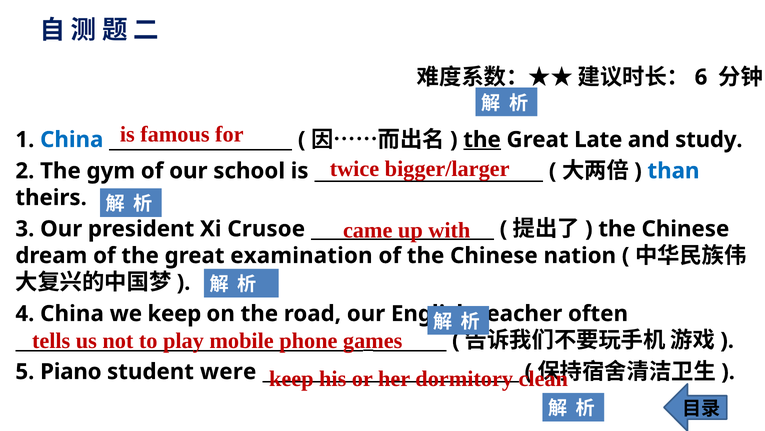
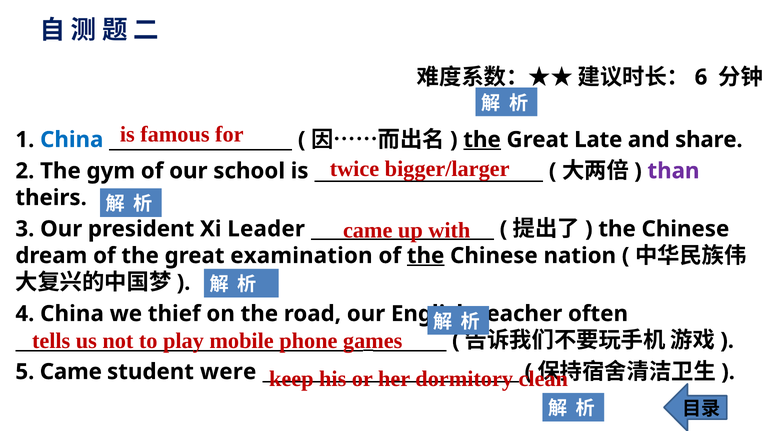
study: study -> share (709, 139)
than colour: blue -> purple (673, 171)
Crusoe: Crusoe -> Leader (266, 229)
the underline: none -> present (426, 255)
we keep: keep -> thief (174, 313)
5 Piano: Piano -> Came (71, 371)
